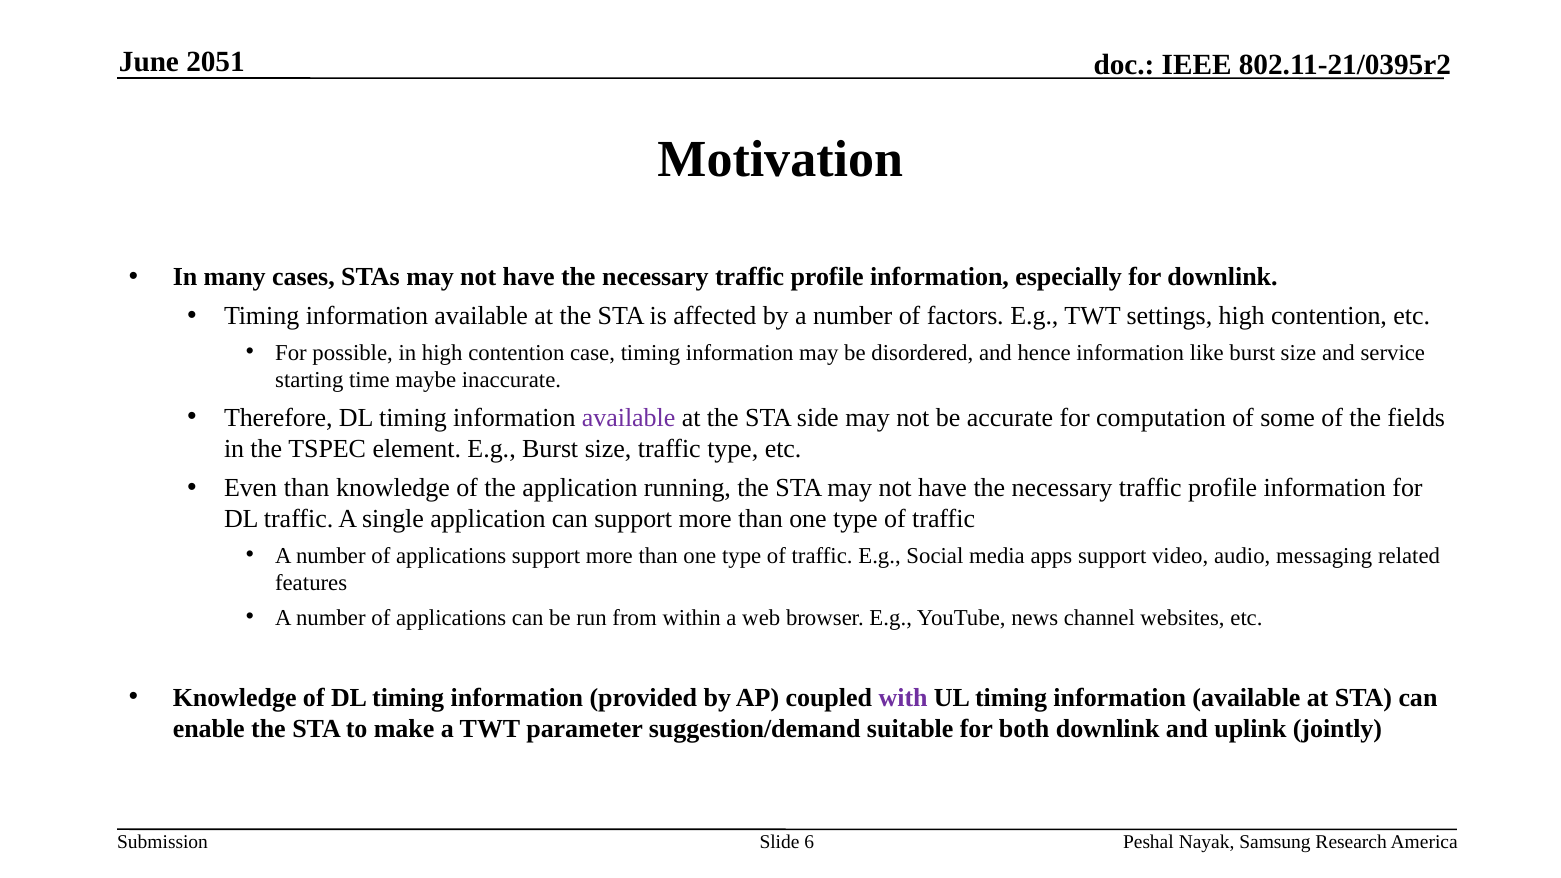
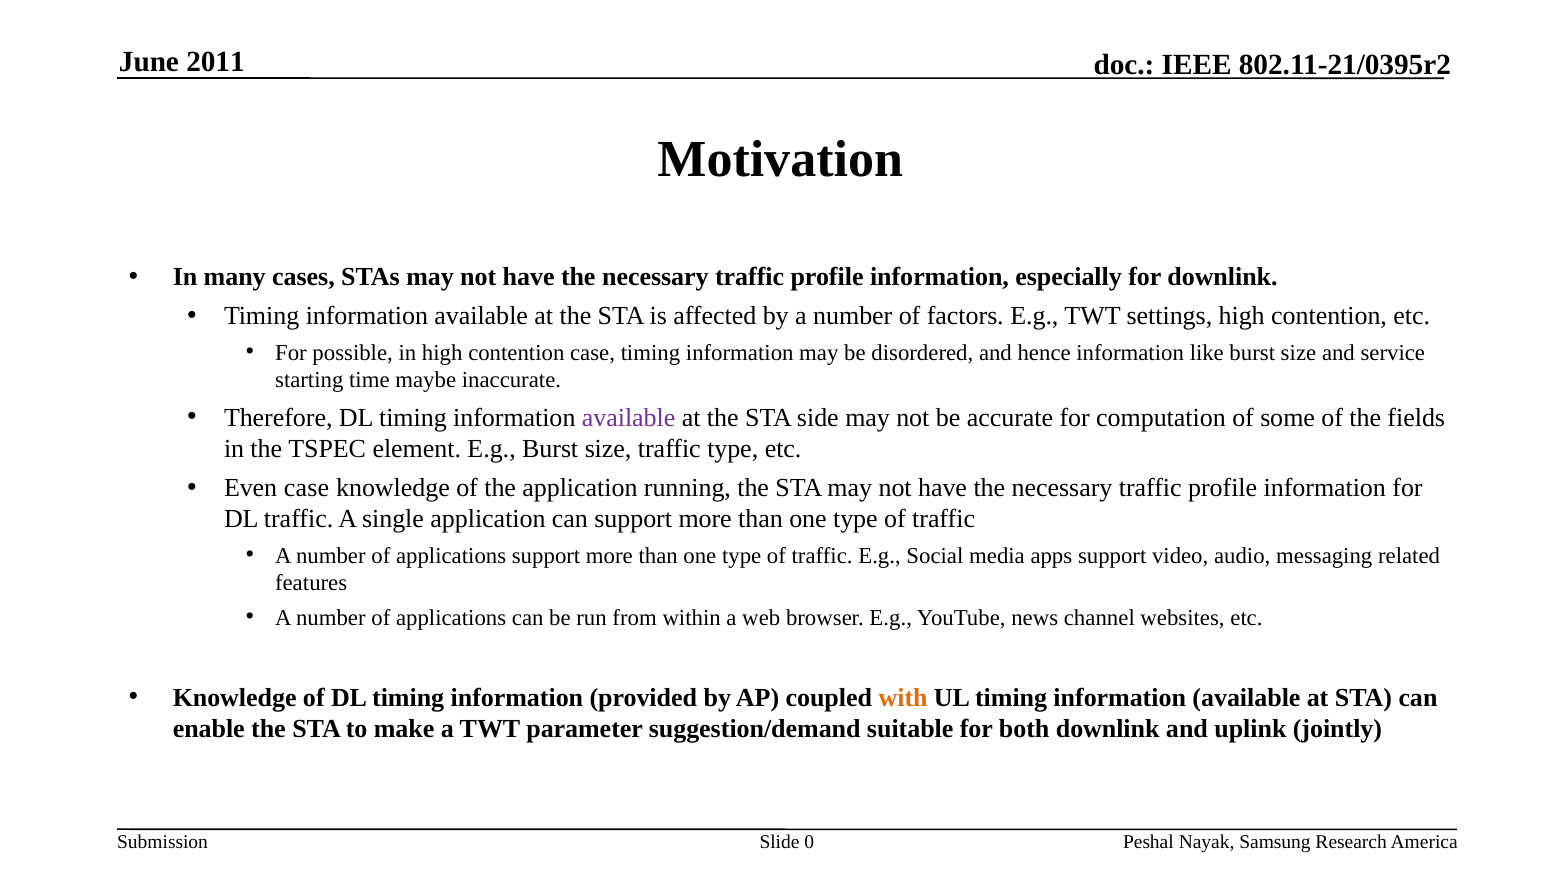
2051: 2051 -> 2011 (215, 62)
Even than: than -> case (307, 488)
with colour: purple -> orange (903, 698)
6: 6 -> 0 (809, 842)
